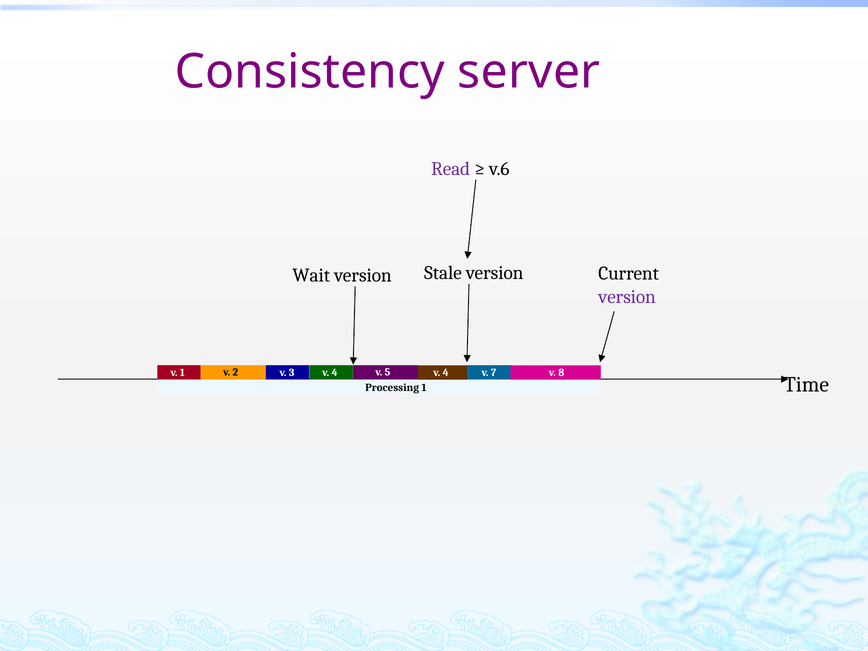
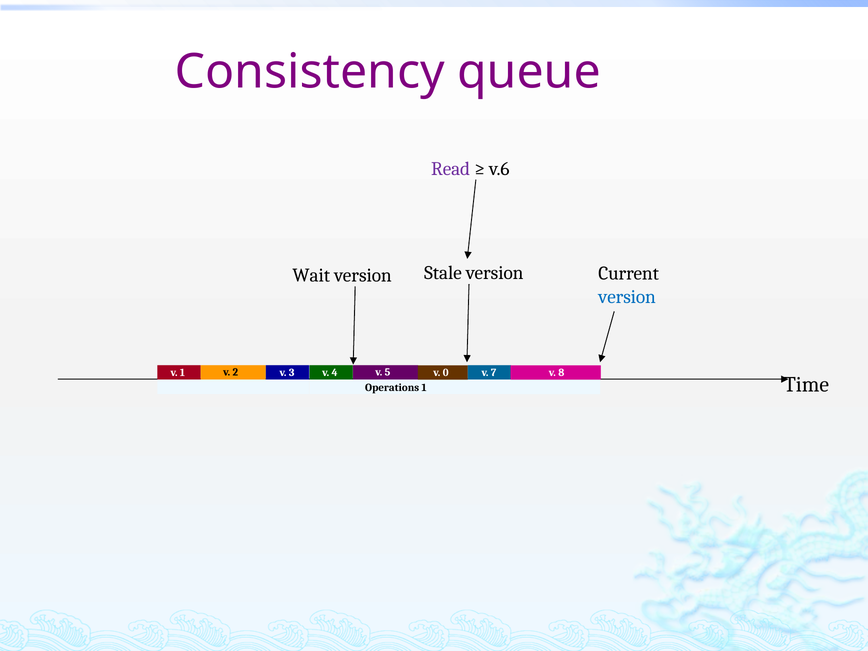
server: server -> queue (529, 72)
version colour: purple -> blue (627, 297)
4: 4 -> 0 (446, 372)
Processing: Processing -> Operations (392, 388)
